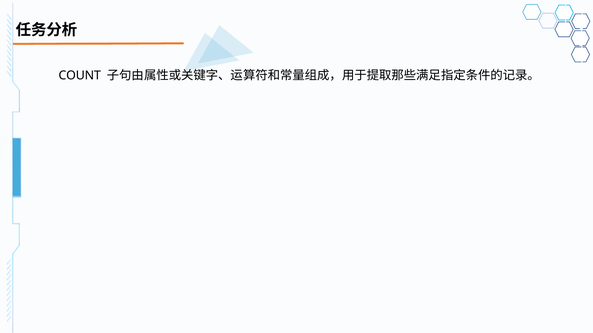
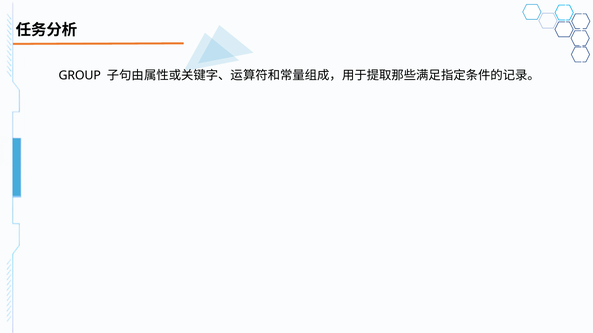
COUNT: COUNT -> GROUP (80, 76)
